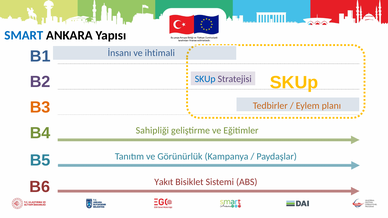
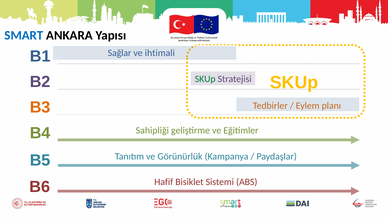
İnsanı: İnsanı -> Sağlar (120, 53)
SKUp colour: blue -> green (205, 79)
Yakıt: Yakıt -> Hafif (164, 182)
